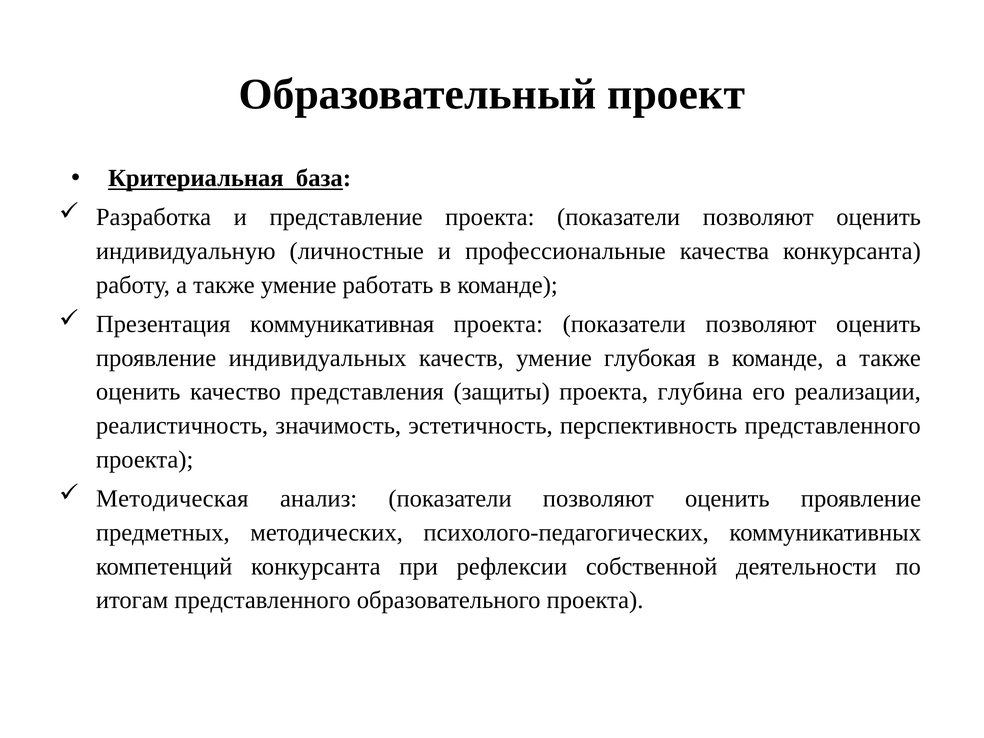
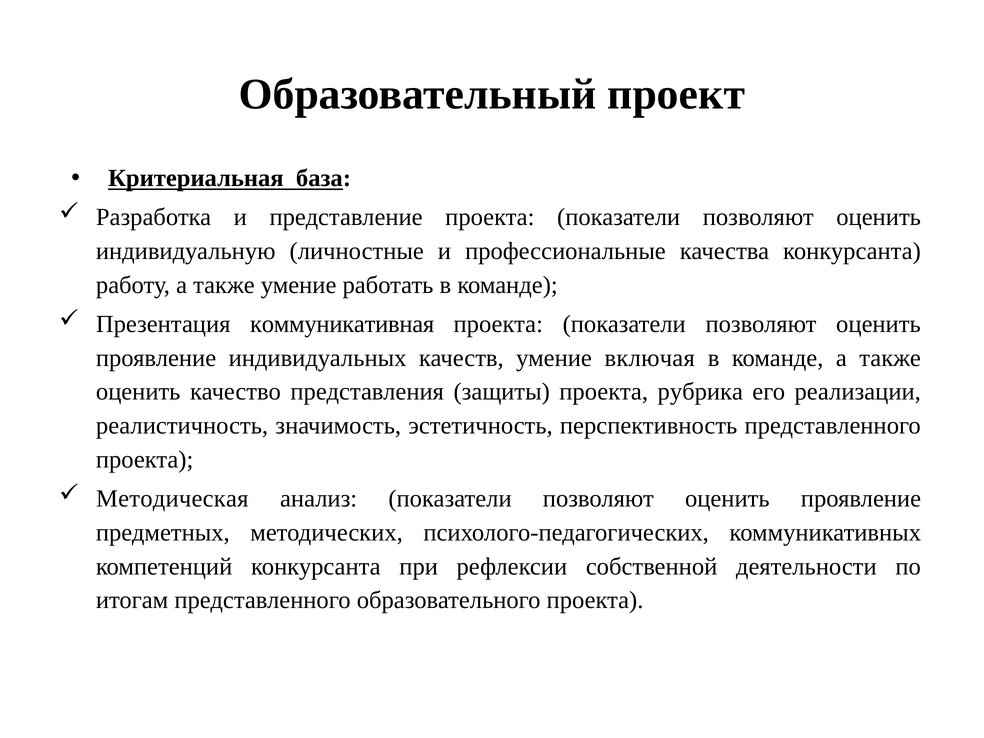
глубокая: глубокая -> включая (650, 358)
глубина: глубина -> рубрика (700, 392)
